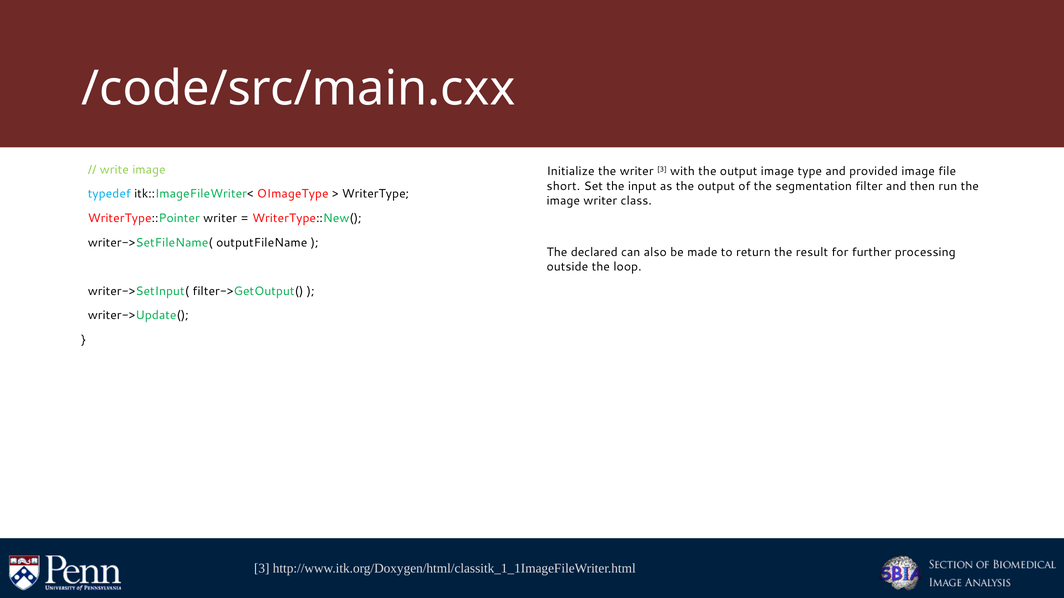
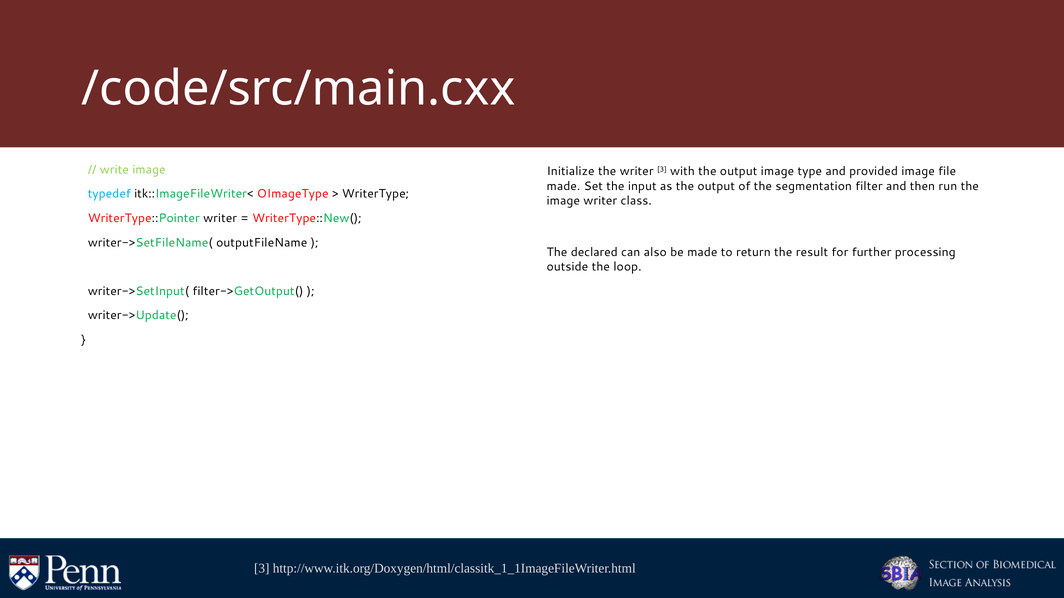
short: short -> made (563, 186)
